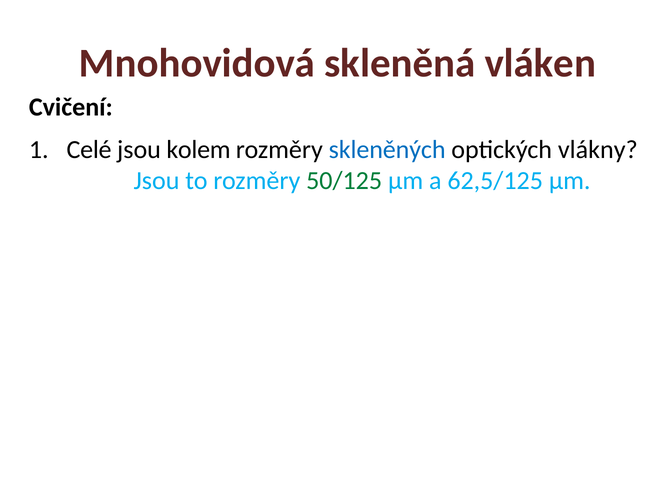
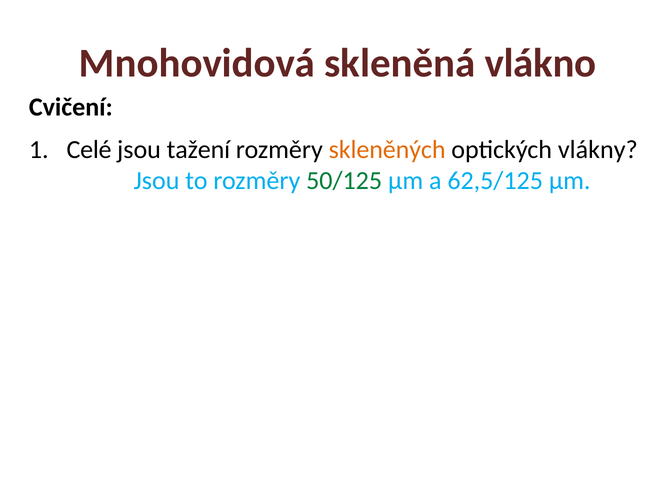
vláken: vláken -> vlákno (540, 64)
kolem: kolem -> tažení (198, 150)
skleněných colour: blue -> orange (387, 150)
